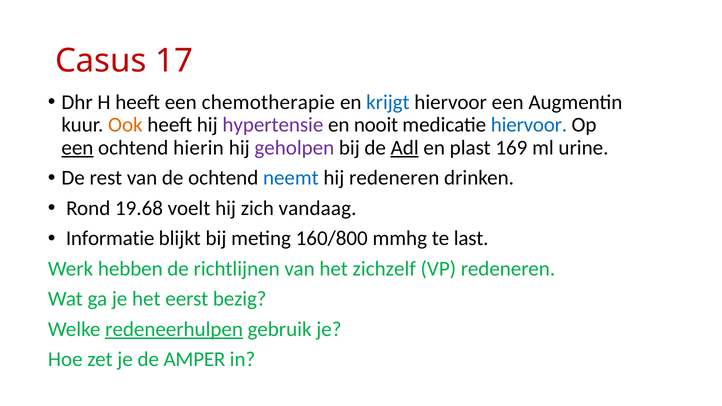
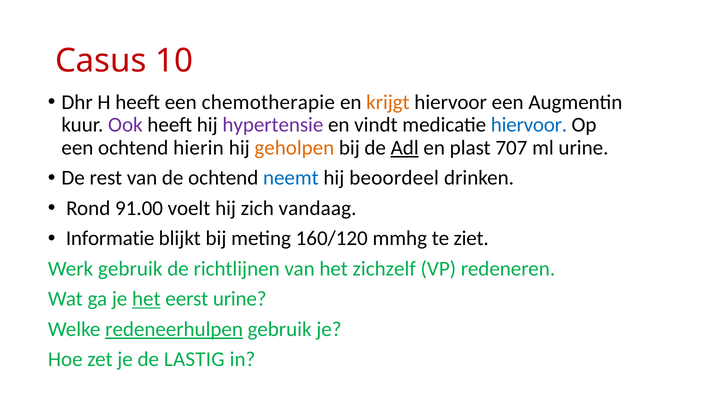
17: 17 -> 10 (174, 61)
krijgt colour: blue -> orange (388, 102)
Ook colour: orange -> purple (125, 125)
nooit: nooit -> vindt (376, 125)
een underline: present -> none (77, 148)
geholpen colour: purple -> orange (294, 148)
169: 169 -> 707 (511, 148)
hij redeneren: redeneren -> beoordeel (394, 178)
19.68: 19.68 -> 91.00 (139, 208)
160/800: 160/800 -> 160/120 (332, 239)
last: last -> ziet (471, 239)
Werk hebben: hebben -> gebruik (130, 269)
het underline: none -> present (146, 299)
eerst bezig: bezig -> urine (240, 299)
AMPER: AMPER -> LASTIG (194, 360)
